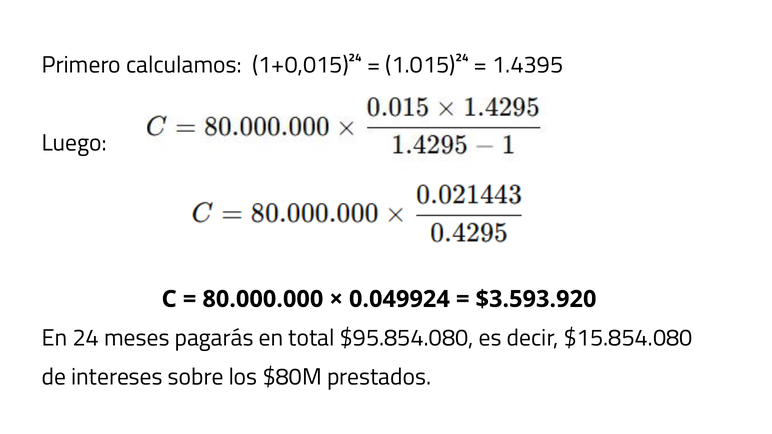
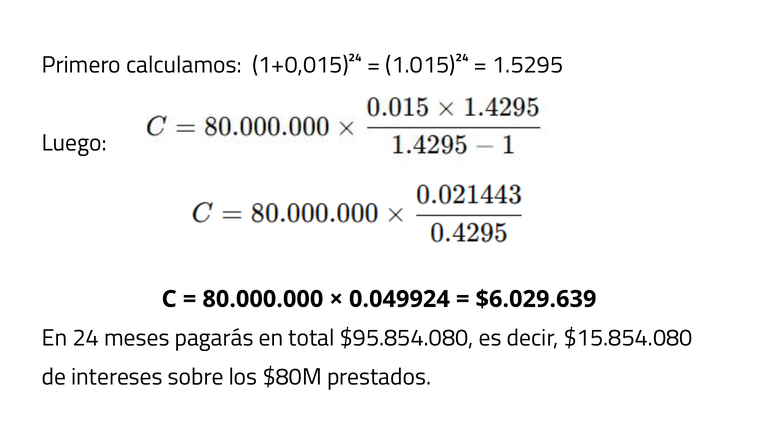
1.4395: 1.4395 -> 1.5295 (528, 65)
$3.593.920: $3.593.920 -> $6.029.639 (536, 299)
